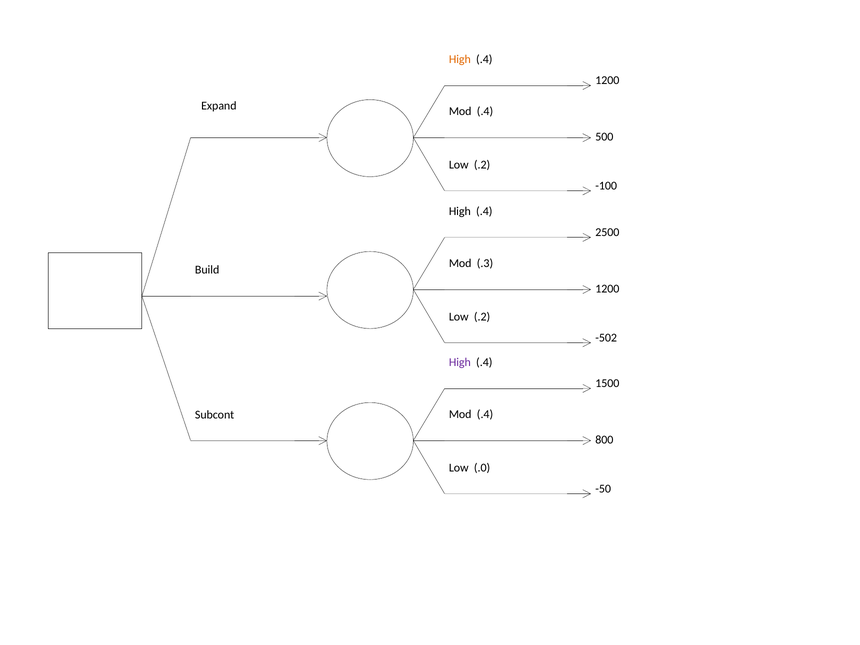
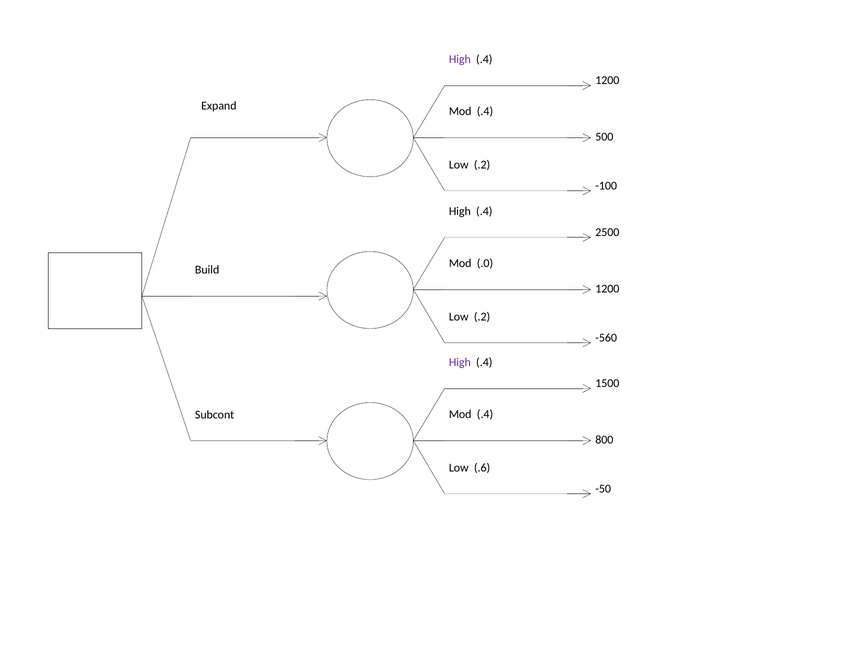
High colour: orange -> purple (460, 59)
.3: .3 -> .0 (485, 263)
-502: -502 -> -560 (606, 338)
.0: .0 -> .6 (482, 468)
